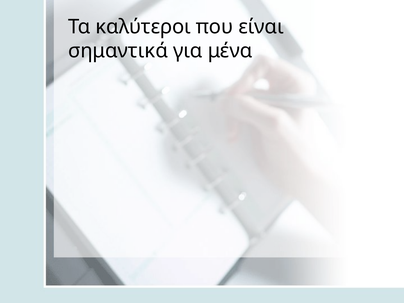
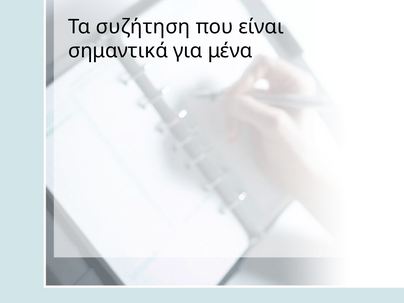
καλύτεροι: καλύτεροι -> συζήτηση (143, 27)
